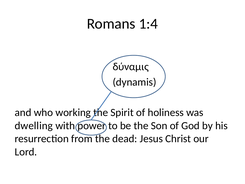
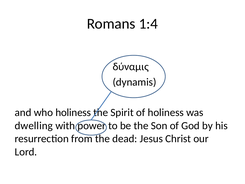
who working: working -> holiness (73, 112)
